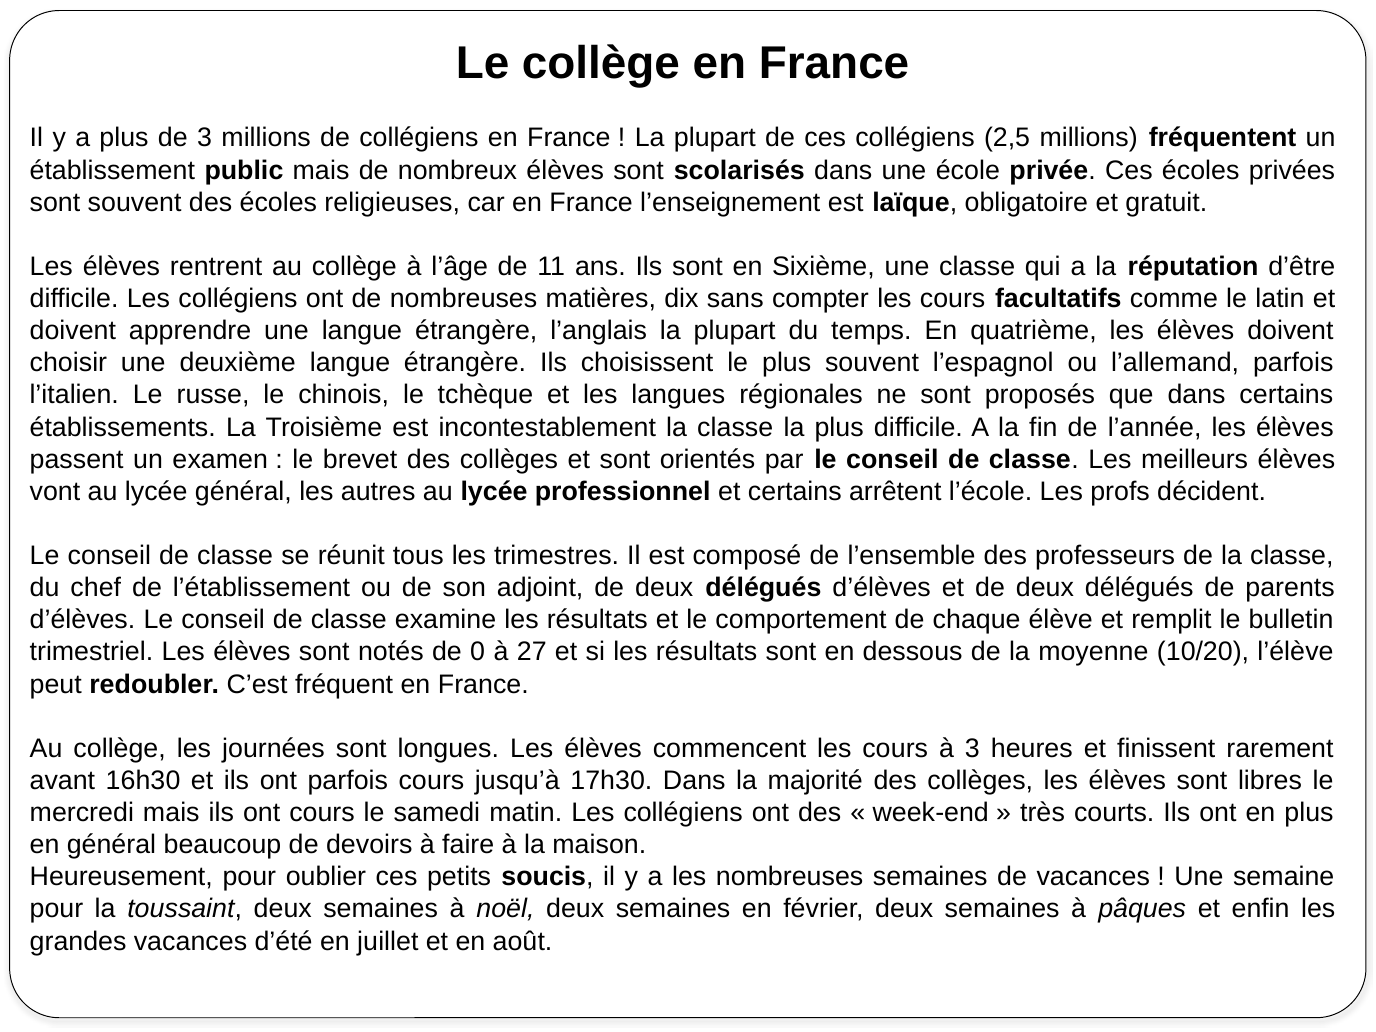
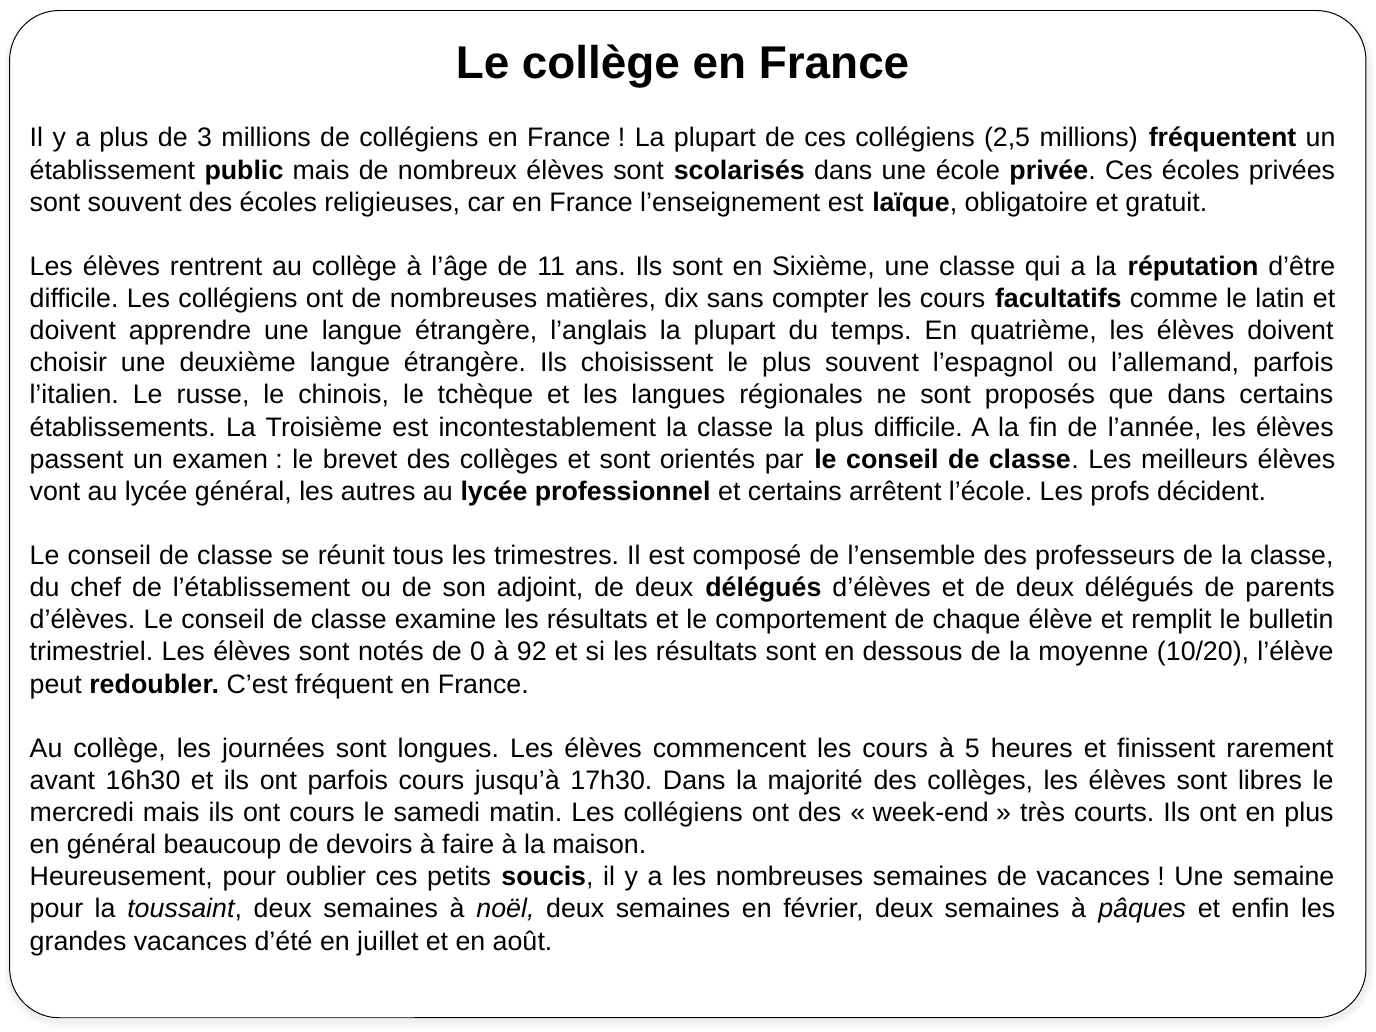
27: 27 -> 92 (532, 652)
à 3: 3 -> 5 (972, 749)
